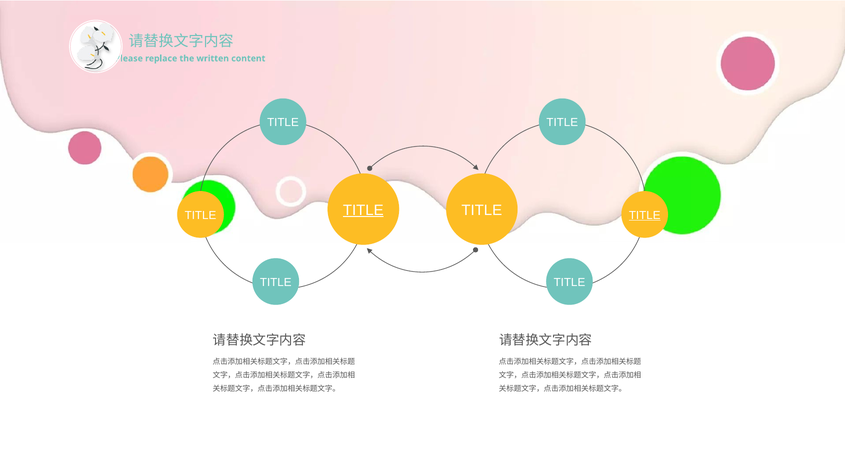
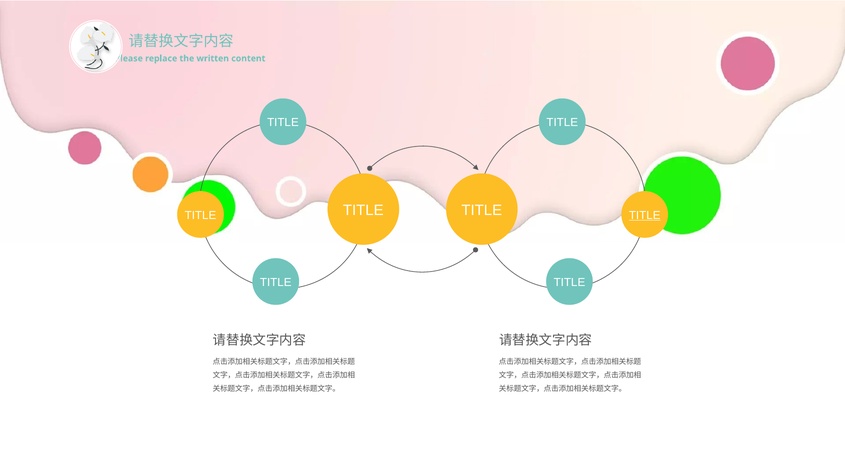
TITLE underline: present -> none (363, 210)
